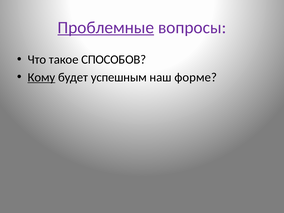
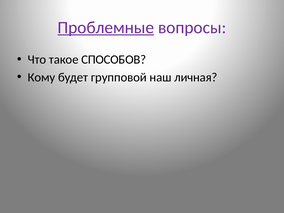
Кому underline: present -> none (41, 77)
успешным: успешным -> групповой (119, 77)
форме: форме -> личная (196, 77)
